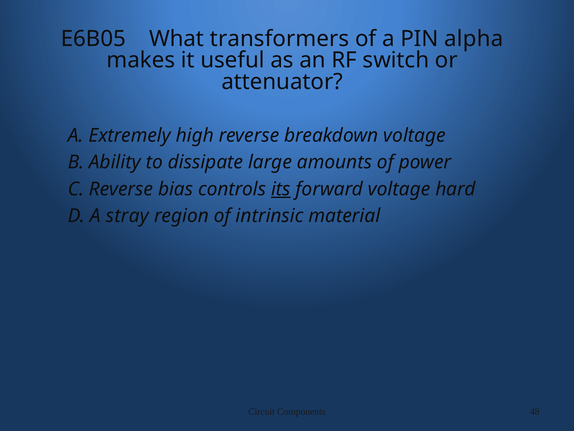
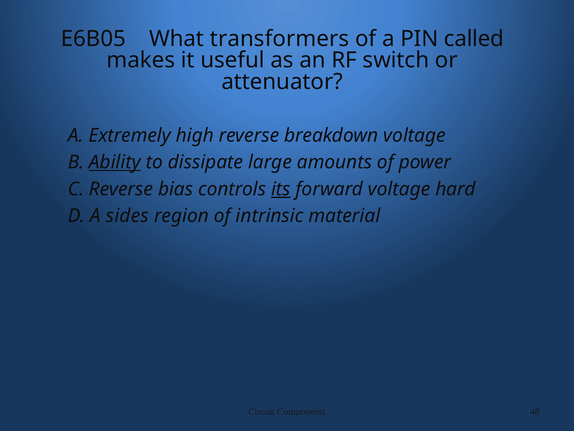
alpha: alpha -> called (474, 39)
Ability underline: none -> present (115, 162)
stray: stray -> sides (127, 216)
